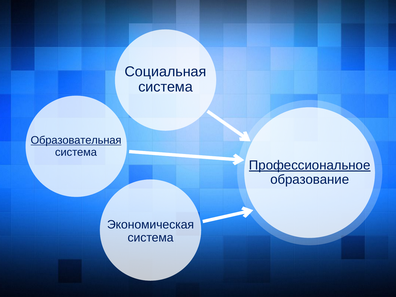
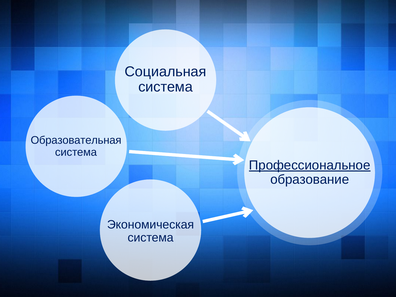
Образовательная underline: present -> none (76, 140)
